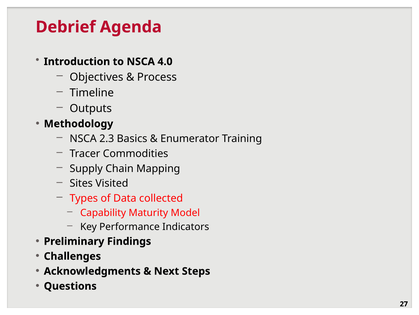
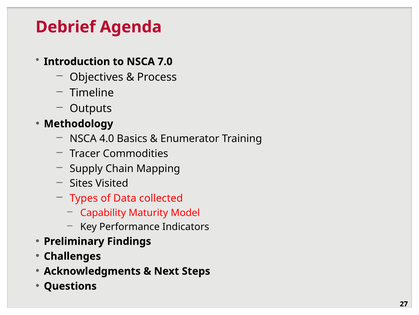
4.0: 4.0 -> 7.0 (165, 61)
2.3: 2.3 -> 4.0 (107, 138)
